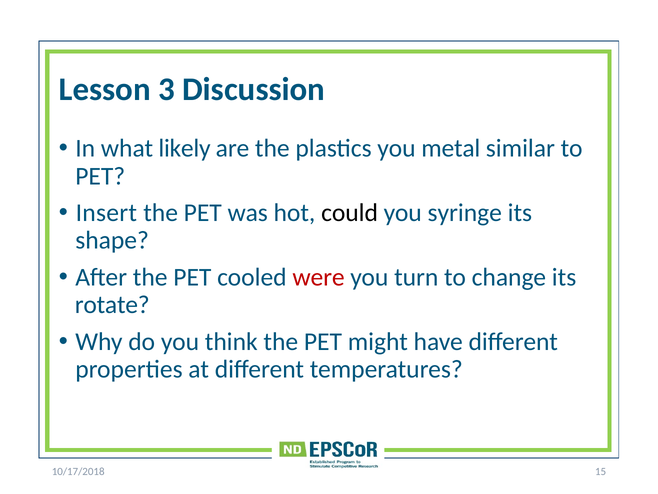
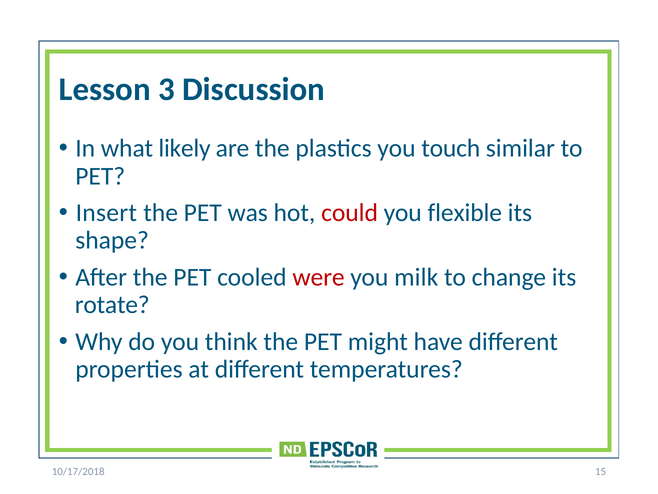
metal: metal -> touch (451, 148)
could colour: black -> red (350, 213)
syringe: syringe -> flexible (465, 213)
turn: turn -> milk (416, 277)
